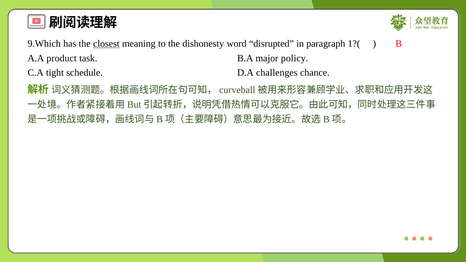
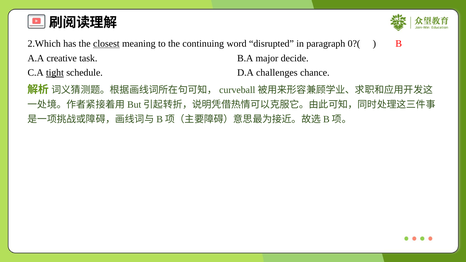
9.Which: 9.Which -> 2.Which (44, 44)
dishonesty: dishonesty -> continuing (203, 44)
1?(: 1?( -> 0?( (354, 44)
product: product -> creative (62, 58)
policy: policy -> decide (295, 58)
tight underline: none -> present (55, 73)
